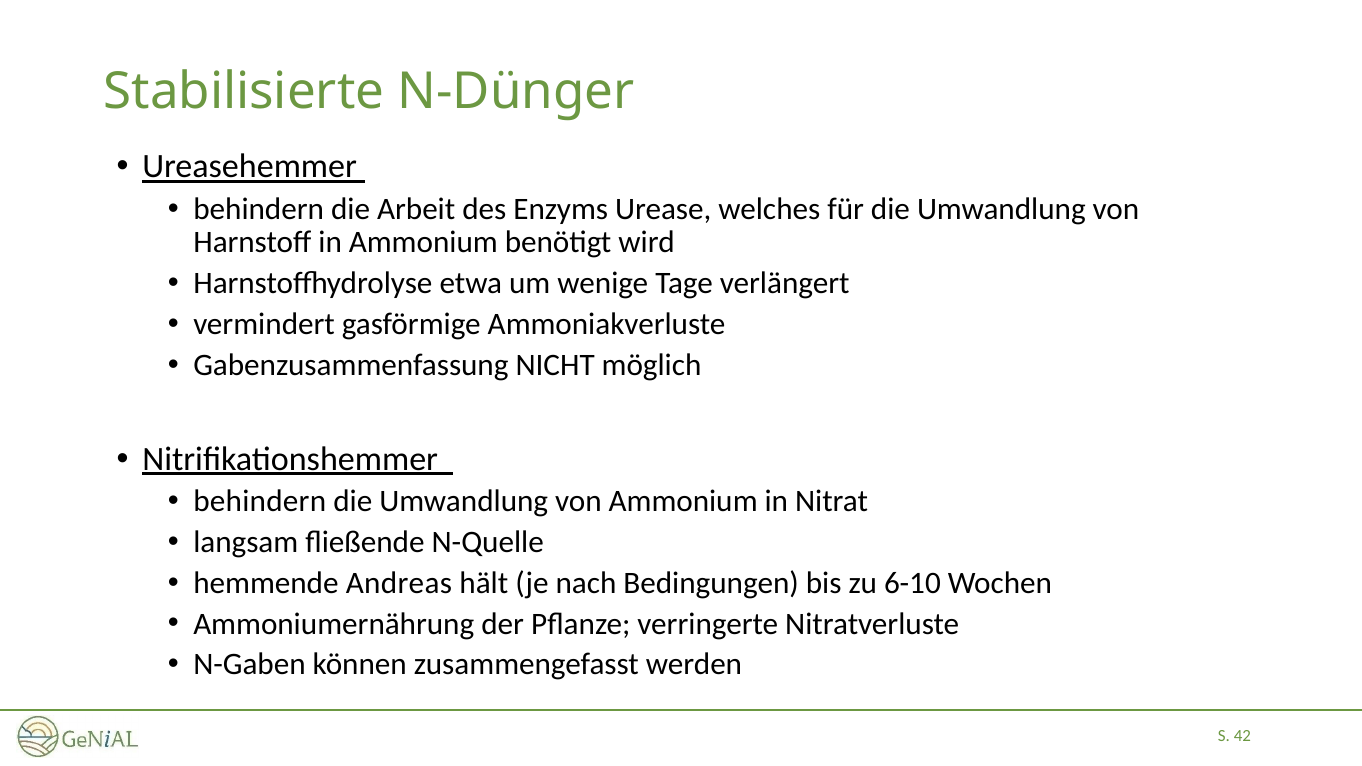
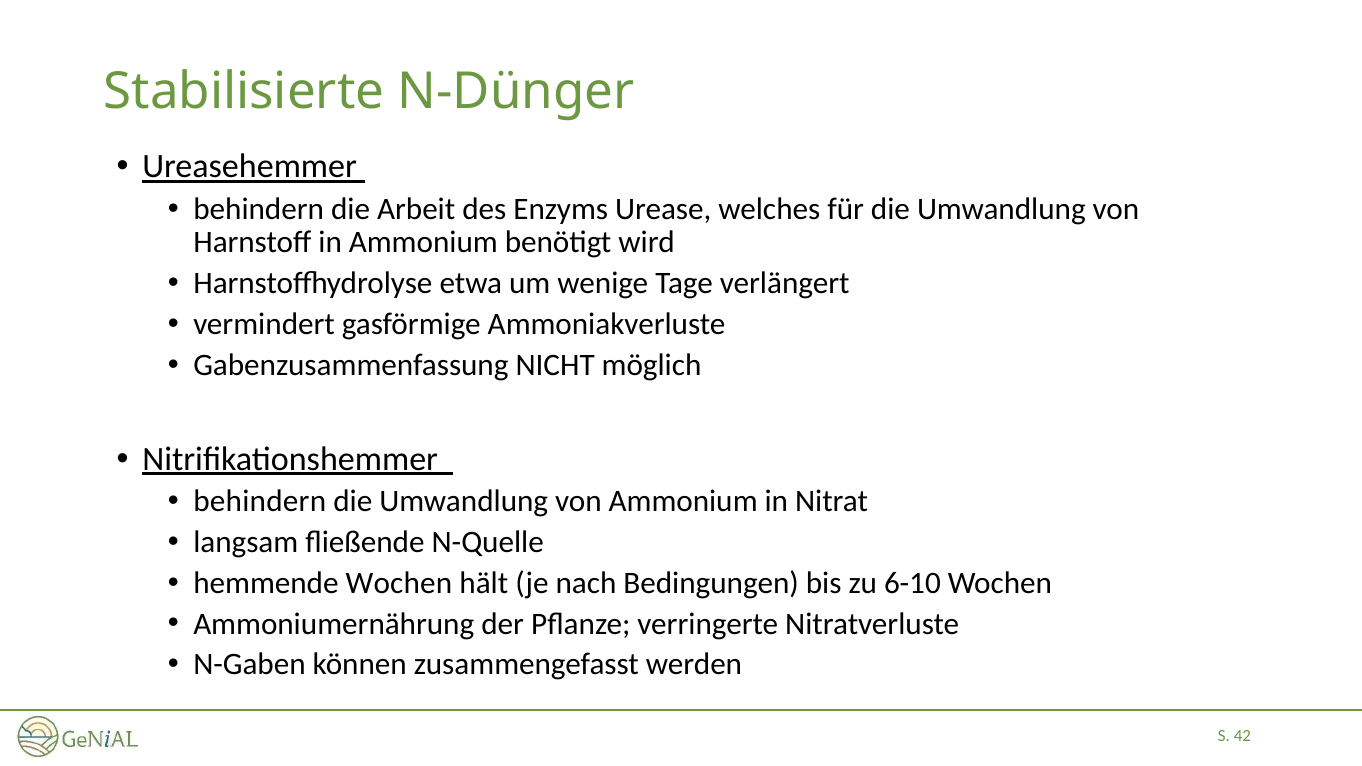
hemmende Andreas: Andreas -> Wochen (399, 583)
